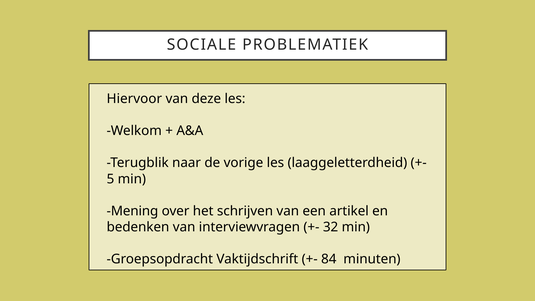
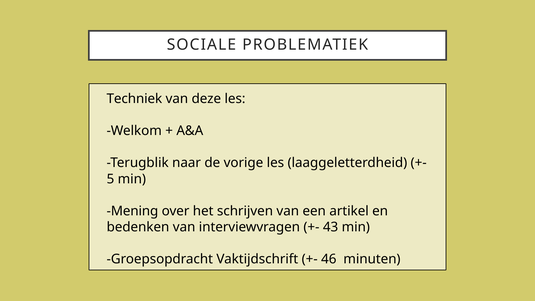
Hiervoor: Hiervoor -> Techniek (134, 99)
32: 32 -> 43 (331, 227)
84: 84 -> 46 (329, 259)
